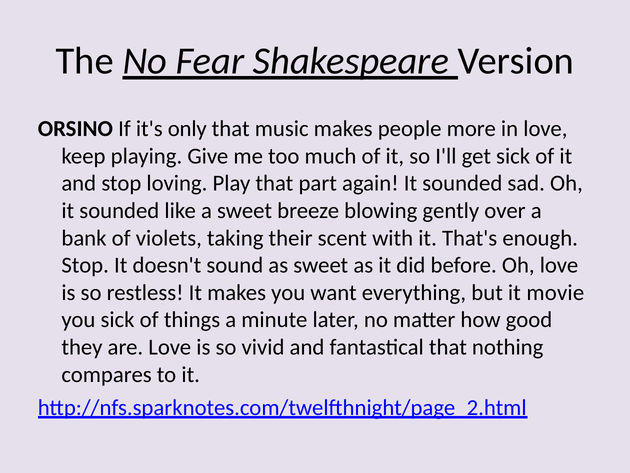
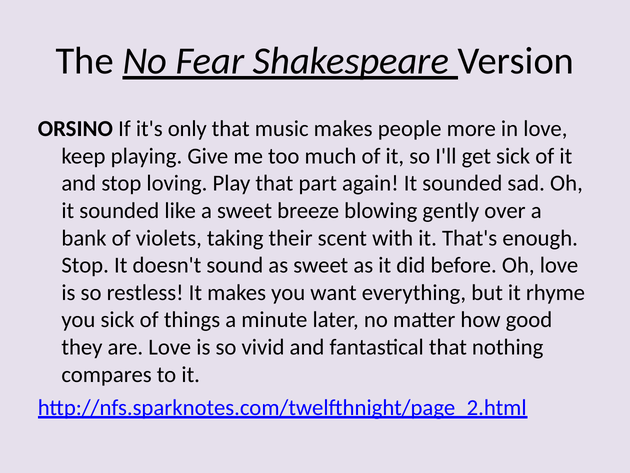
movie: movie -> rhyme (556, 292)
